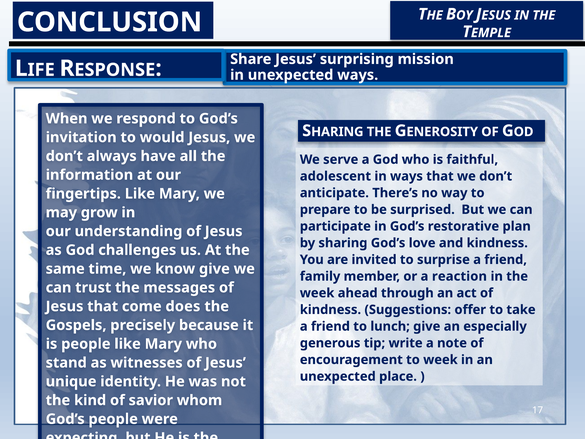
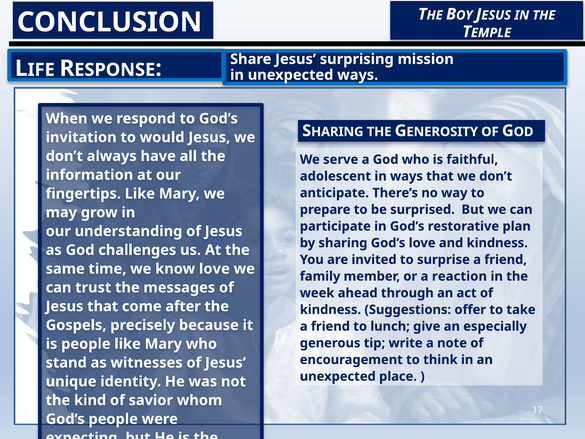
know give: give -> love (214, 269)
does: does -> after (183, 306)
to week: week -> think (440, 360)
